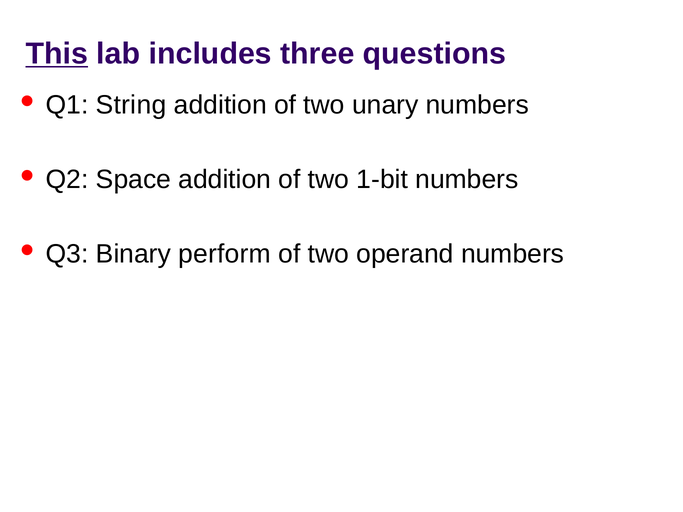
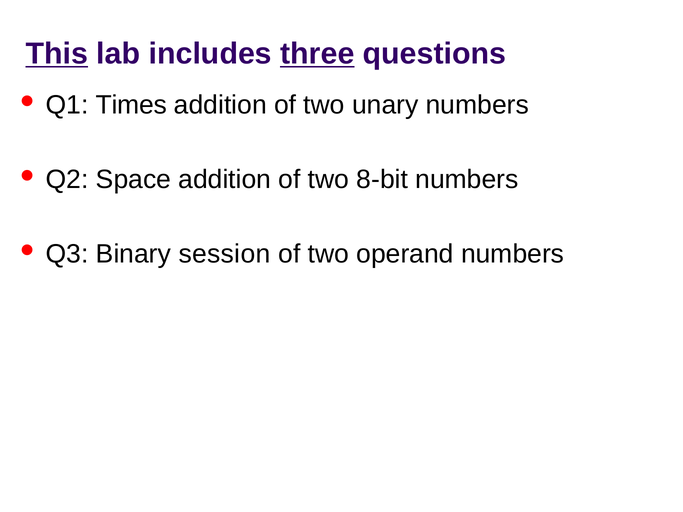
three underline: none -> present (317, 54)
String: String -> Times (131, 105)
1-bit: 1-bit -> 8-bit (382, 180)
perform: perform -> session (225, 254)
